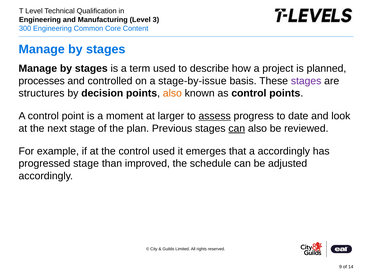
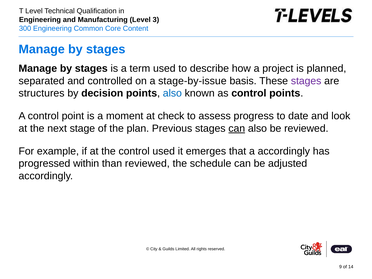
processes: processes -> separated (42, 81)
also colour: orange -> blue (172, 93)
larger: larger -> check (171, 116)
assess underline: present -> none (215, 116)
progressed stage: stage -> within (86, 164)
than improved: improved -> reviewed (147, 164)
